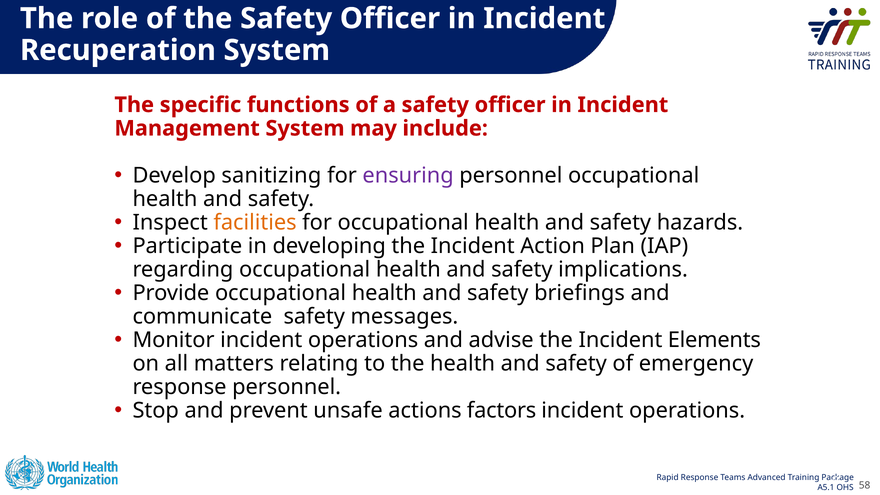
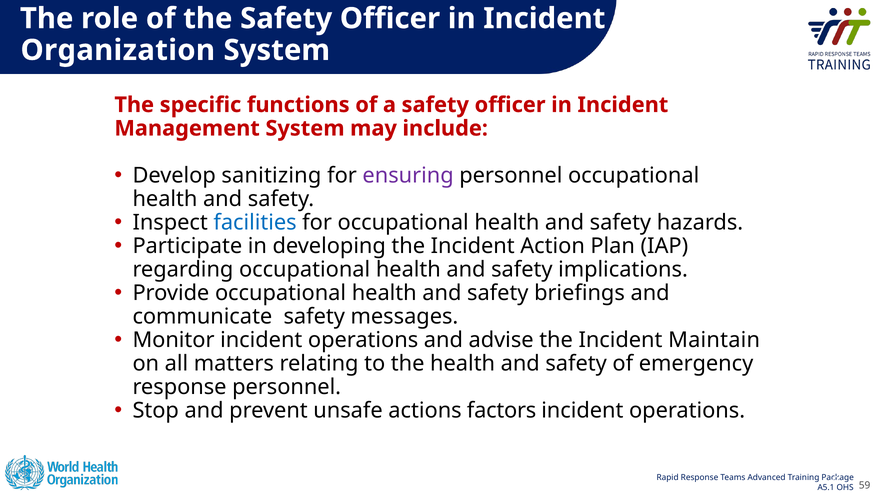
Recuperation: Recuperation -> Organization (118, 50)
facilities colour: orange -> blue (255, 222)
Elements: Elements -> Maintain (714, 340)
58: 58 -> 59 (865, 485)
